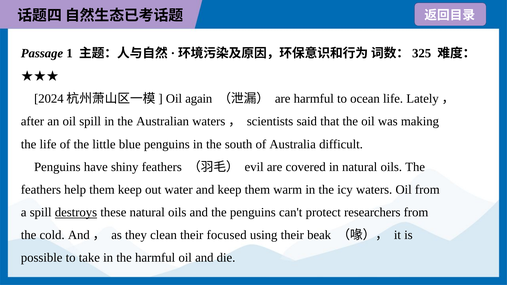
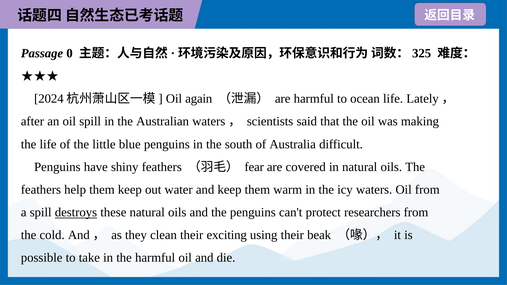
1: 1 -> 0 (70, 53)
evil: evil -> fear (254, 167)
focused: focused -> exciting (227, 235)
